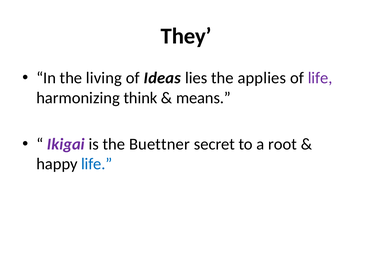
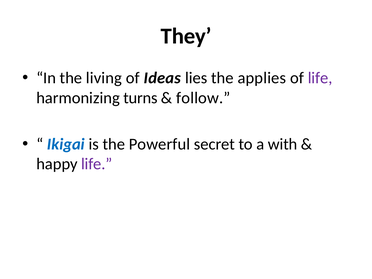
think: think -> turns (140, 98)
means: means -> follow (203, 98)
Ikigai colour: purple -> blue (66, 144)
Buettner: Buettner -> Powerful (159, 144)
root: root -> with (283, 144)
life colour: blue -> purple (97, 164)
